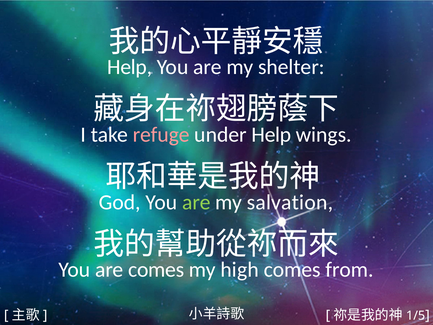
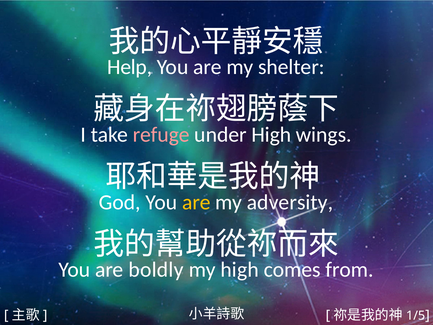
under Help: Help -> High (271, 135)
are colour: light green -> yellow (196, 202)
salvation: salvation -> adversity (290, 202)
are comes: comes -> boldly (156, 270)
